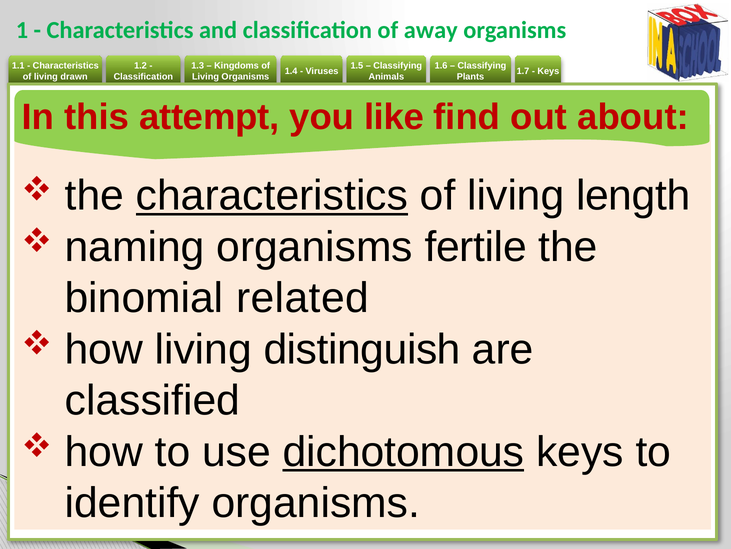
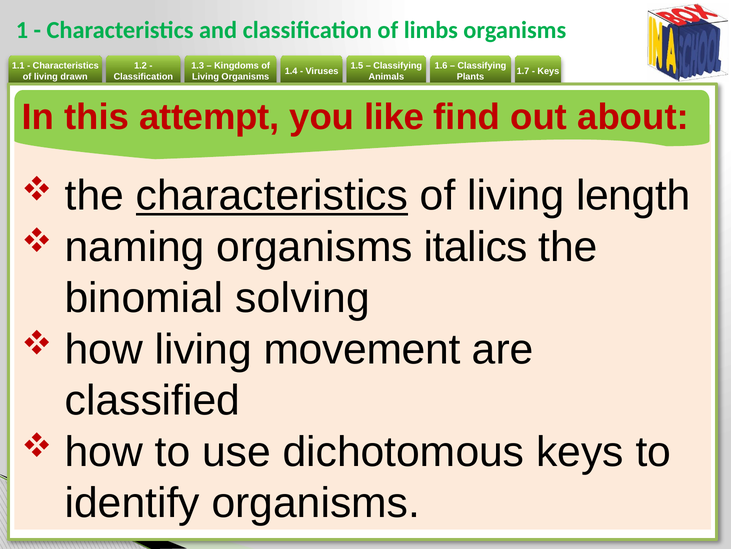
away: away -> limbs (431, 30)
fertile: fertile -> italics (476, 247)
related: related -> solving (303, 298)
distinguish: distinguish -> movement (362, 349)
dichotomous underline: present -> none (403, 451)
